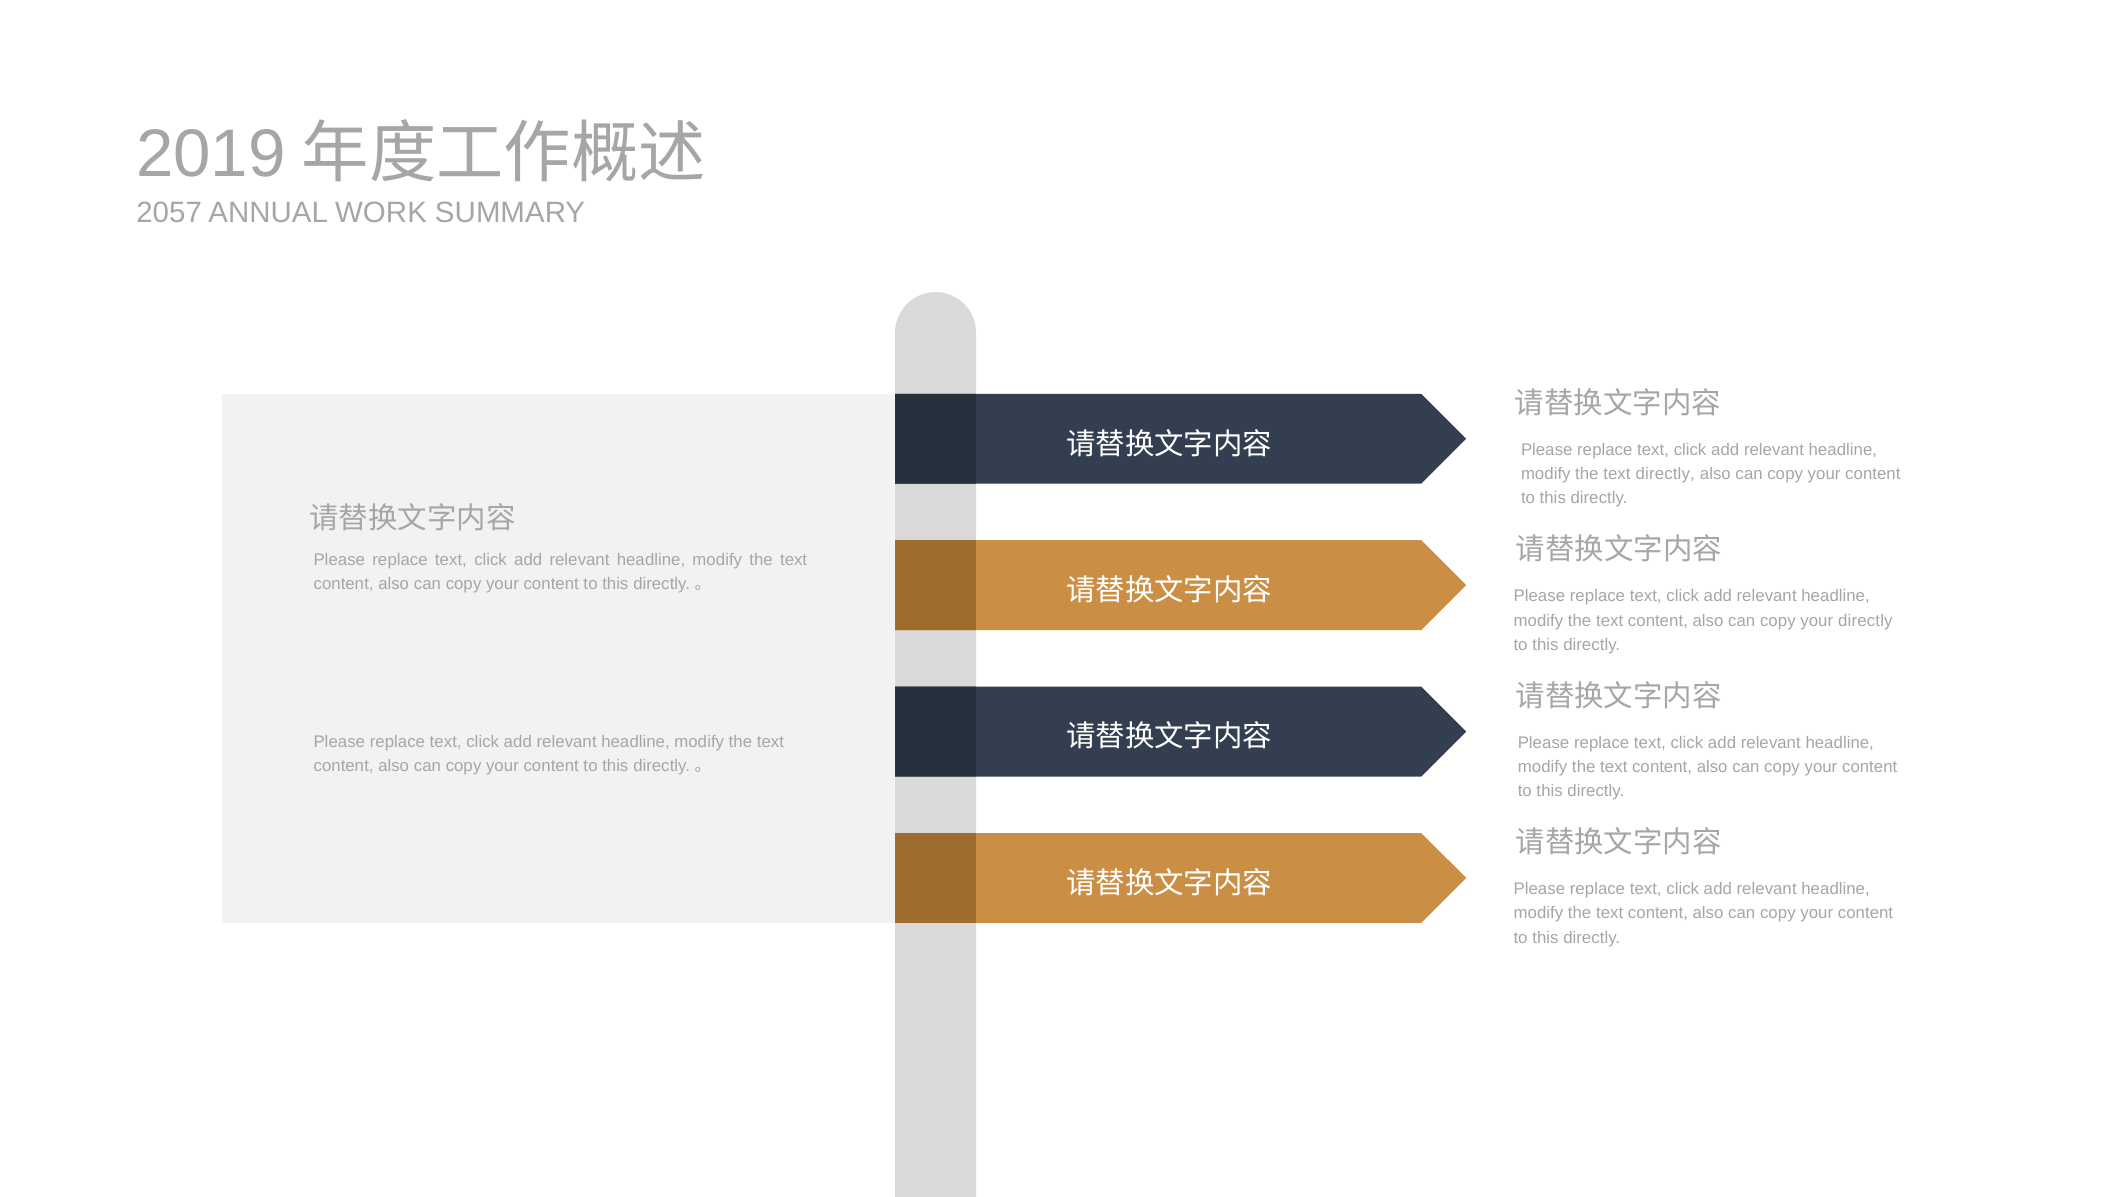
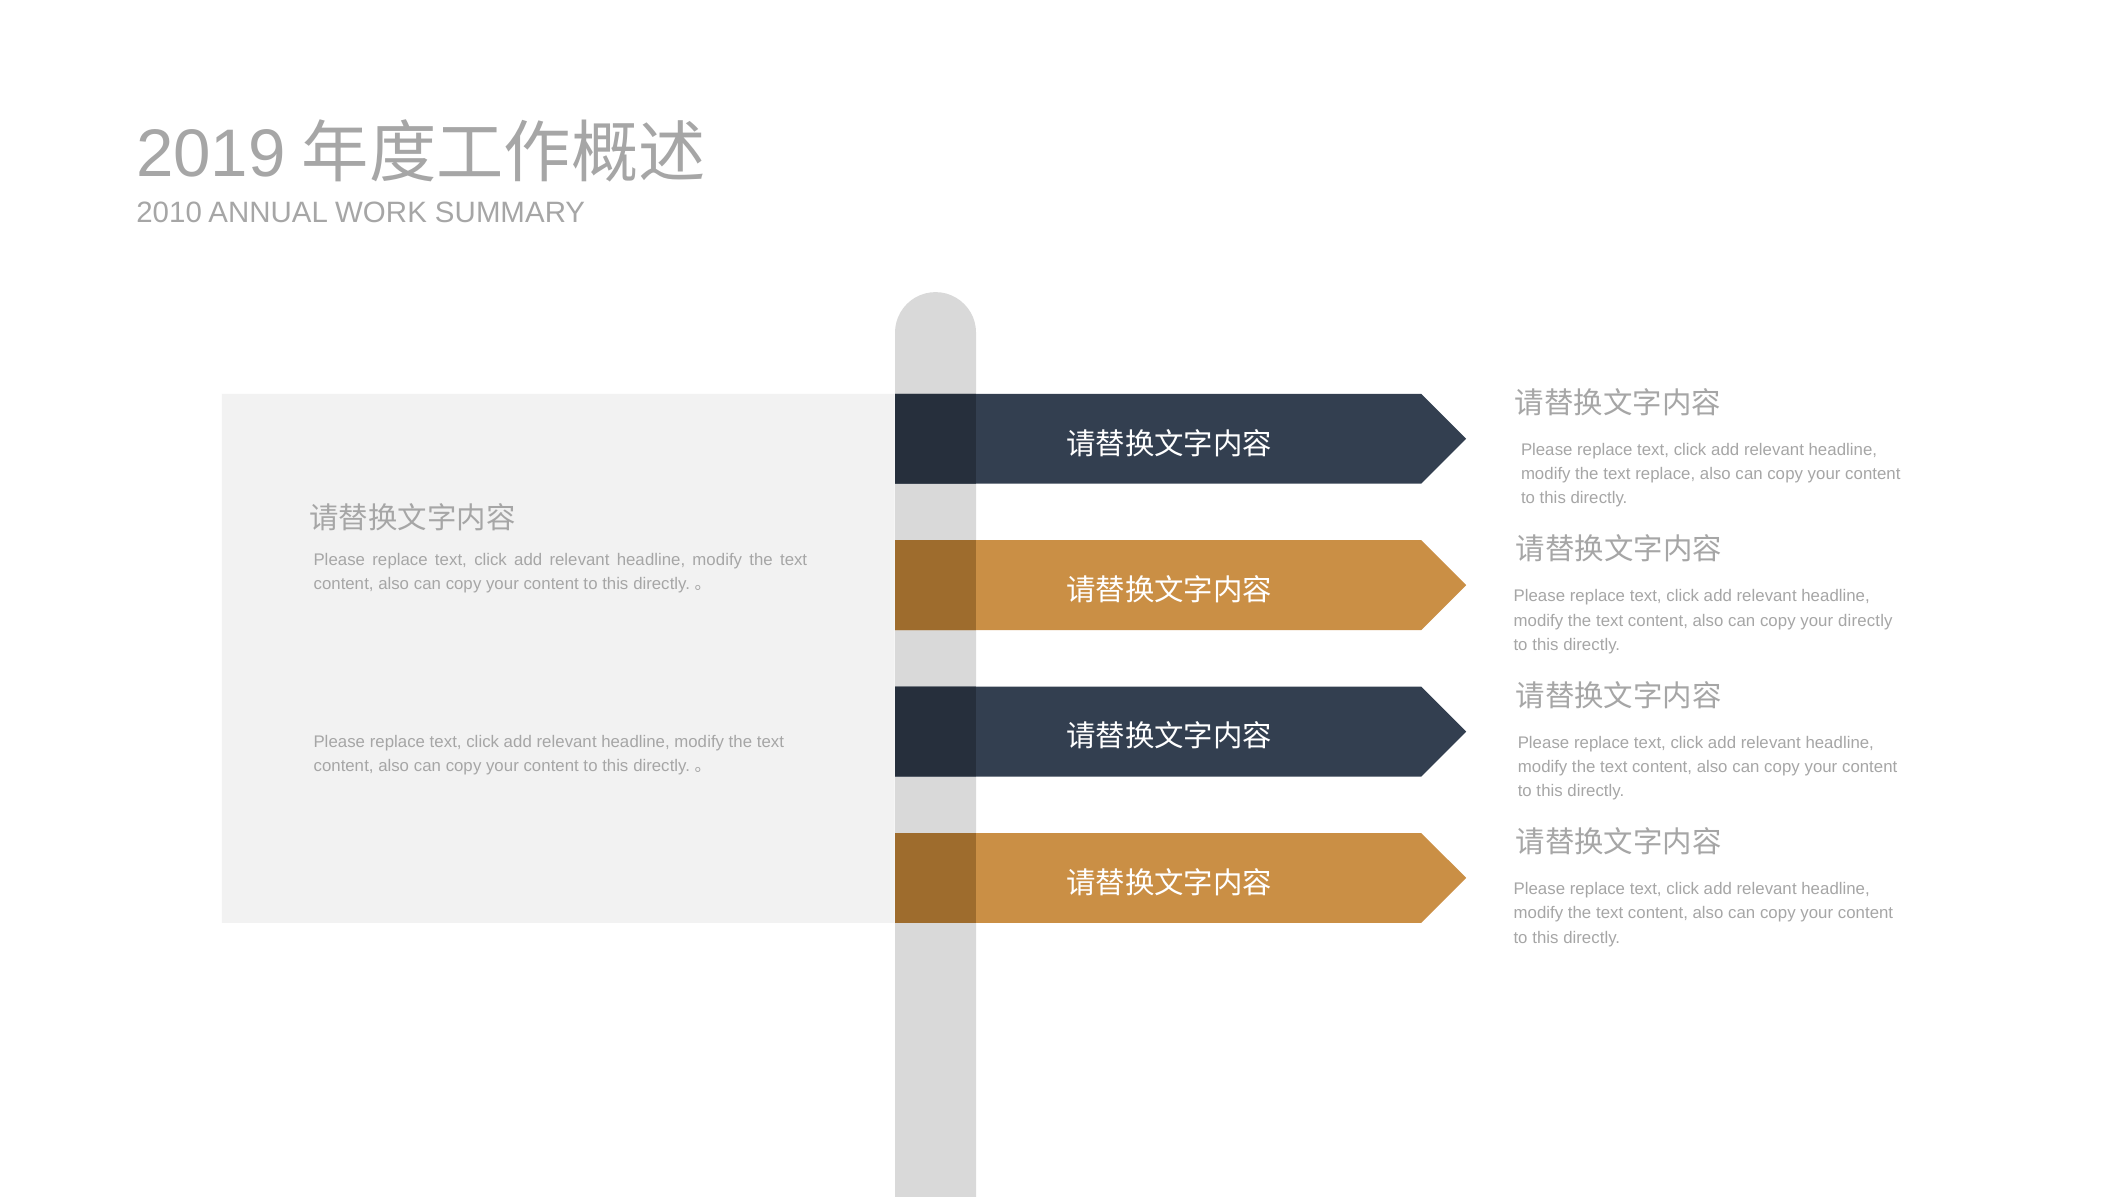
2057: 2057 -> 2010 (169, 213)
text directly: directly -> replace (1665, 474)
